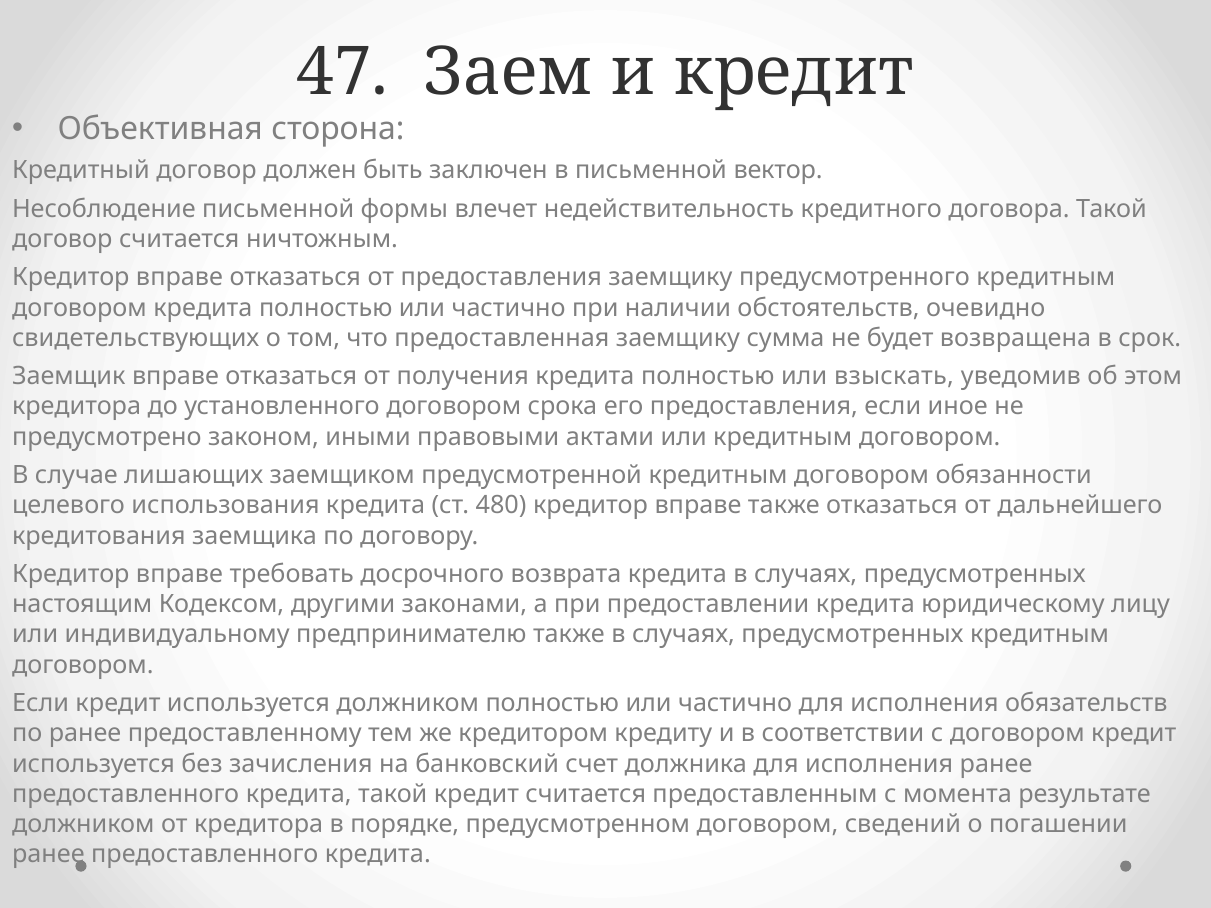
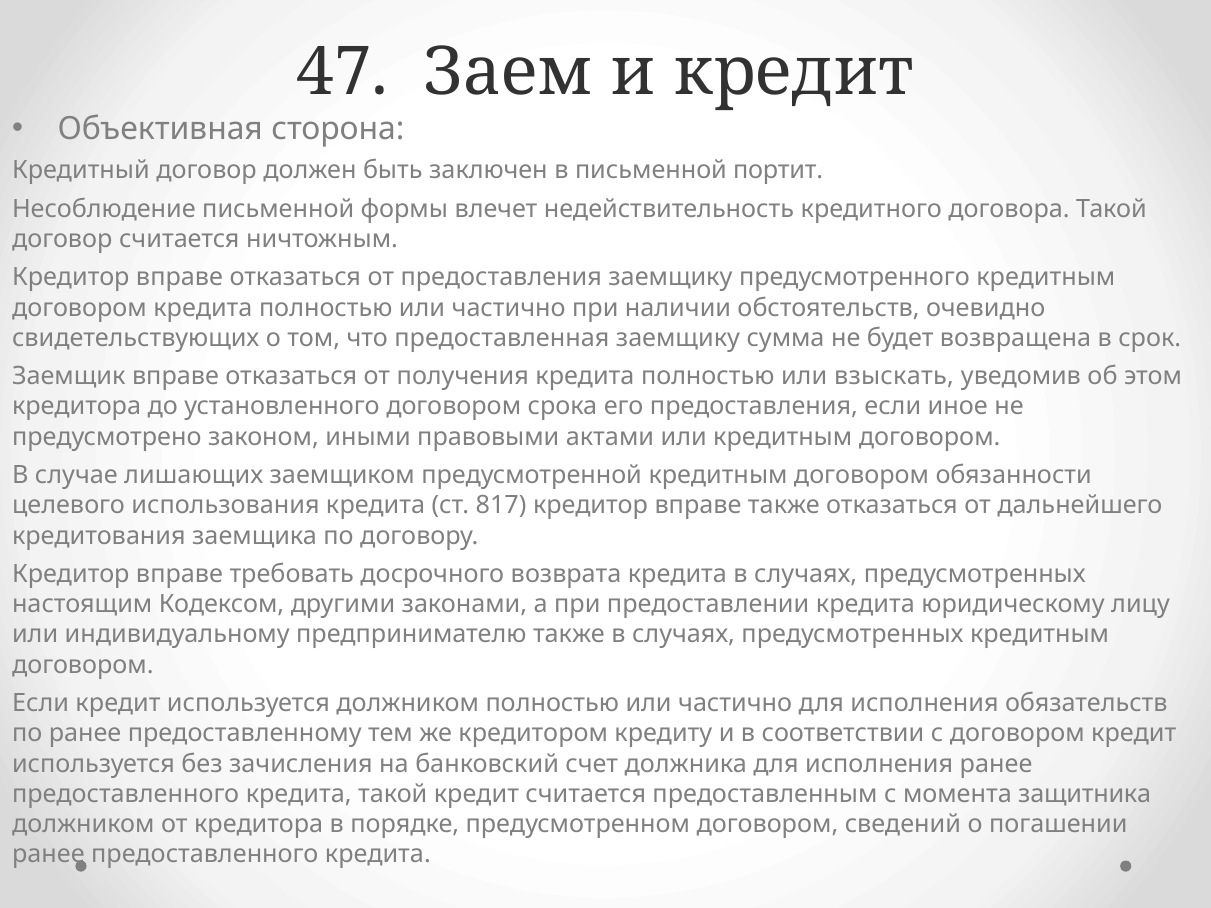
вектор: вектор -> портит (778, 171)
480: 480 -> 817 (501, 506)
результате: результате -> защитника (1085, 794)
